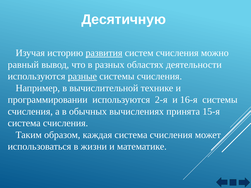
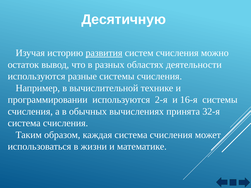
равный: равный -> остаток (23, 65)
разные underline: present -> none (82, 76)
15-я: 15-я -> 32-я (211, 112)
